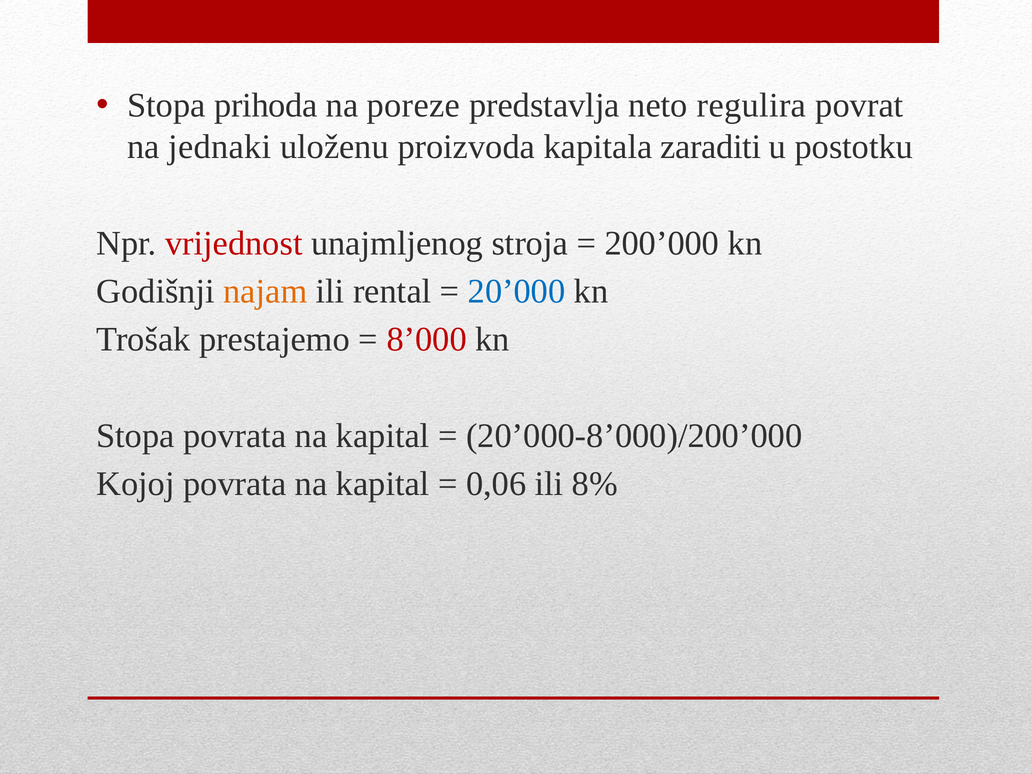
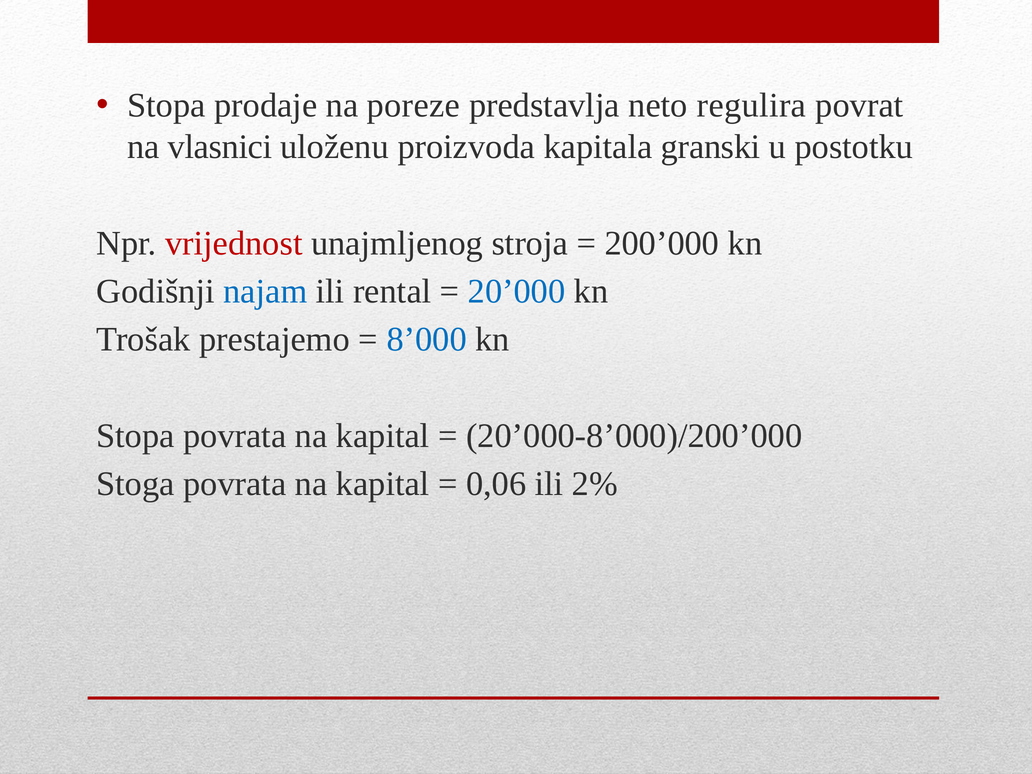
prihoda: prihoda -> prodaje (266, 106)
jednaki: jednaki -> vlasnici (220, 147)
zaraditi: zaraditi -> granski (711, 147)
najam colour: orange -> blue (265, 291)
8’000 colour: red -> blue (427, 339)
Kojoj: Kojoj -> Stoga (135, 484)
8%: 8% -> 2% (595, 484)
